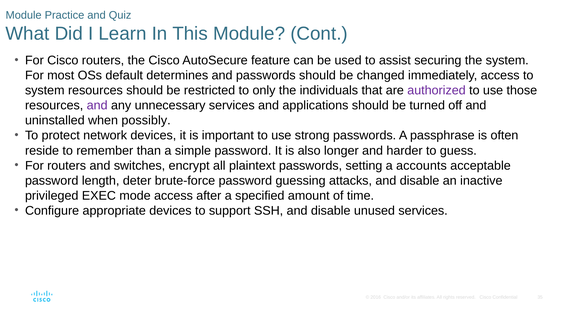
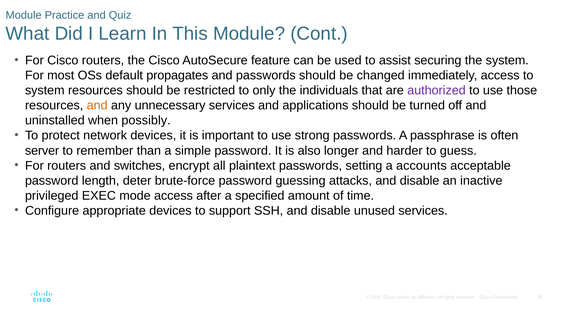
determines: determines -> propagates (177, 76)
and colour: purple -> orange (97, 106)
reside: reside -> server (42, 151)
